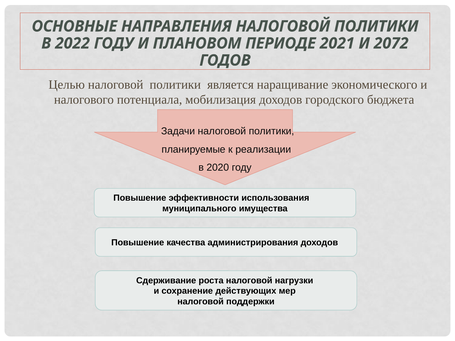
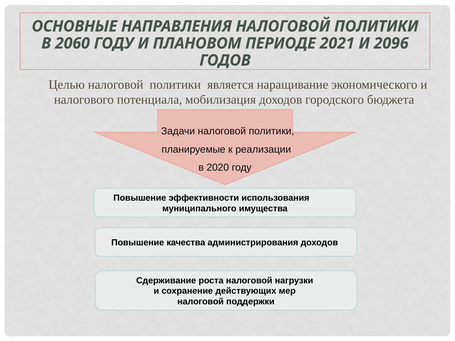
2022: 2022 -> 2060 (72, 43)
2072: 2072 -> 2096 (391, 43)
